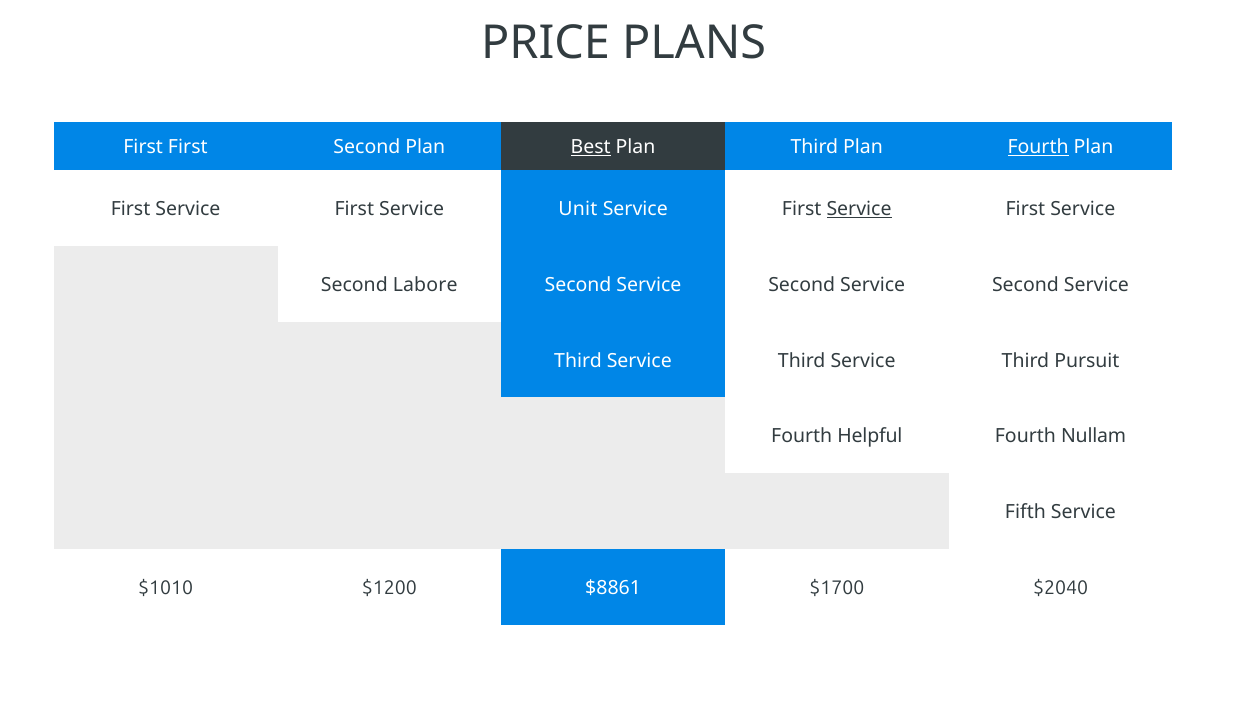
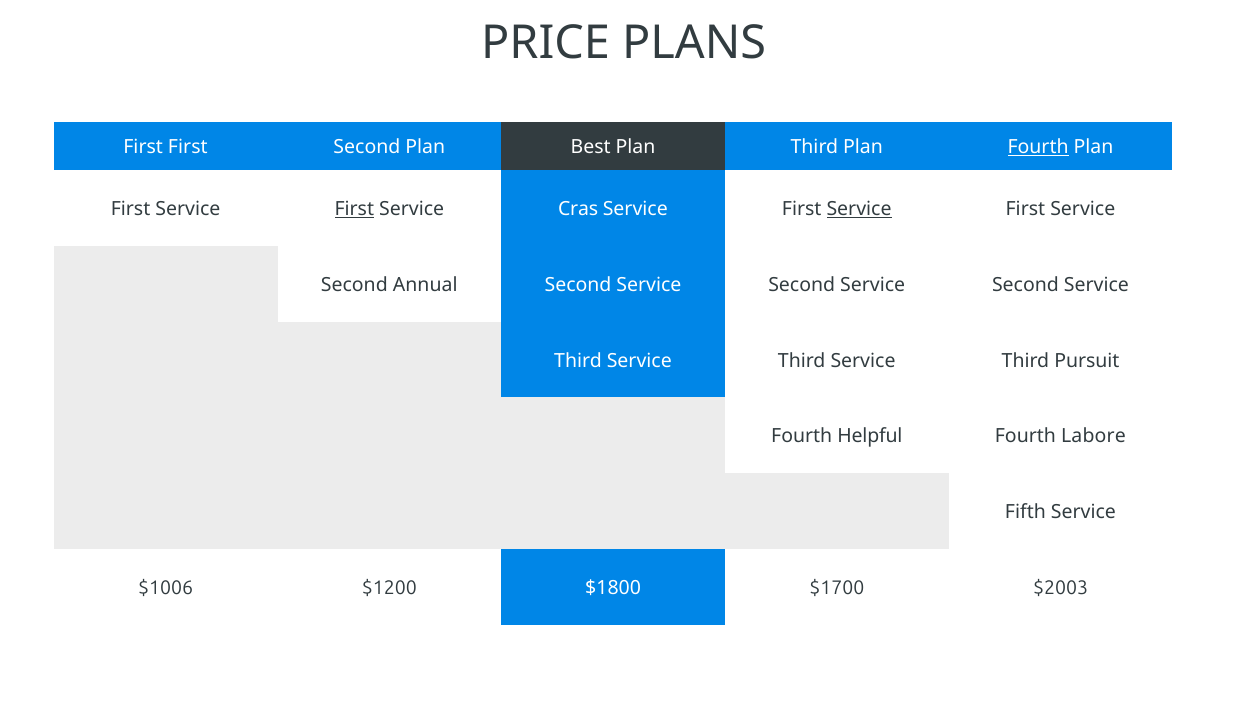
Best underline: present -> none (591, 147)
First underline: none -> present (354, 209)
Unit: Unit -> Cras (578, 209)
Labore: Labore -> Annual (425, 285)
Nullam: Nullam -> Labore (1093, 436)
$1010: $1010 -> $1006 (166, 588)
$8861: $8861 -> $1800 (613, 588)
$2040: $2040 -> $2003 (1061, 588)
